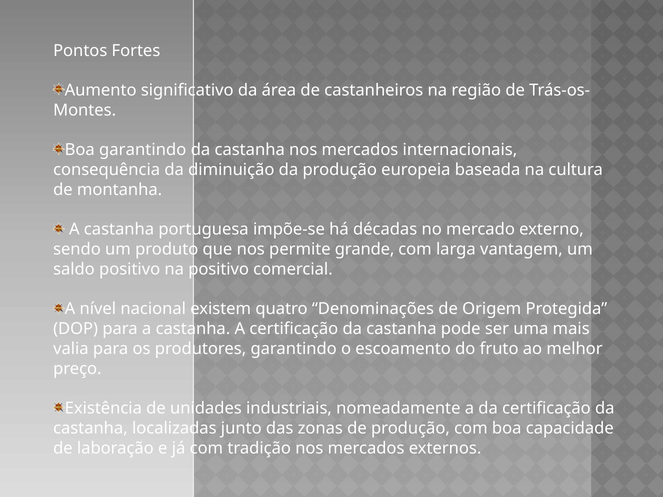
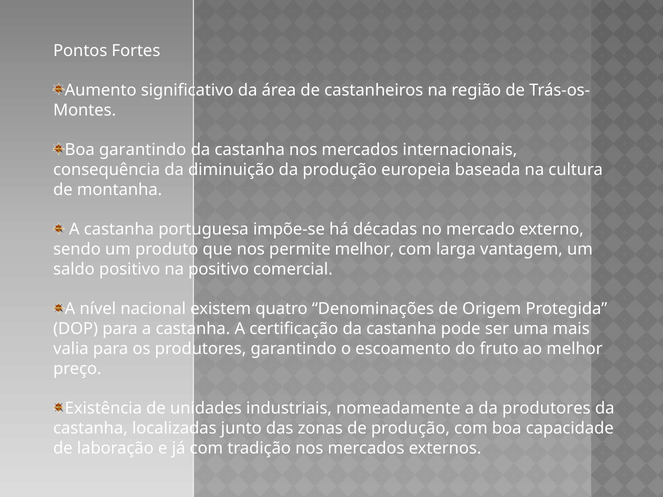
permite grande: grande -> melhor (365, 249)
da certificação: certificação -> produtores (546, 409)
